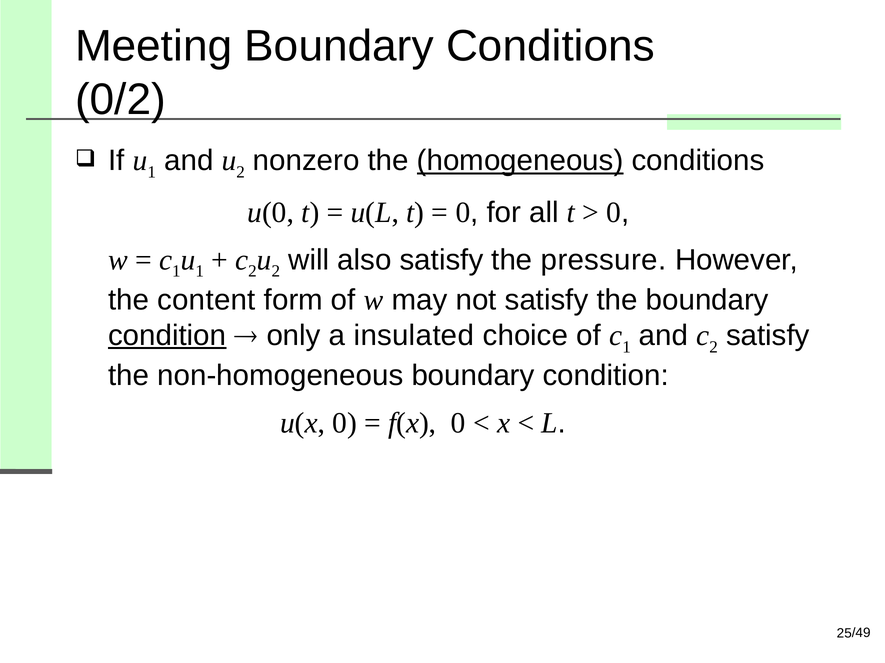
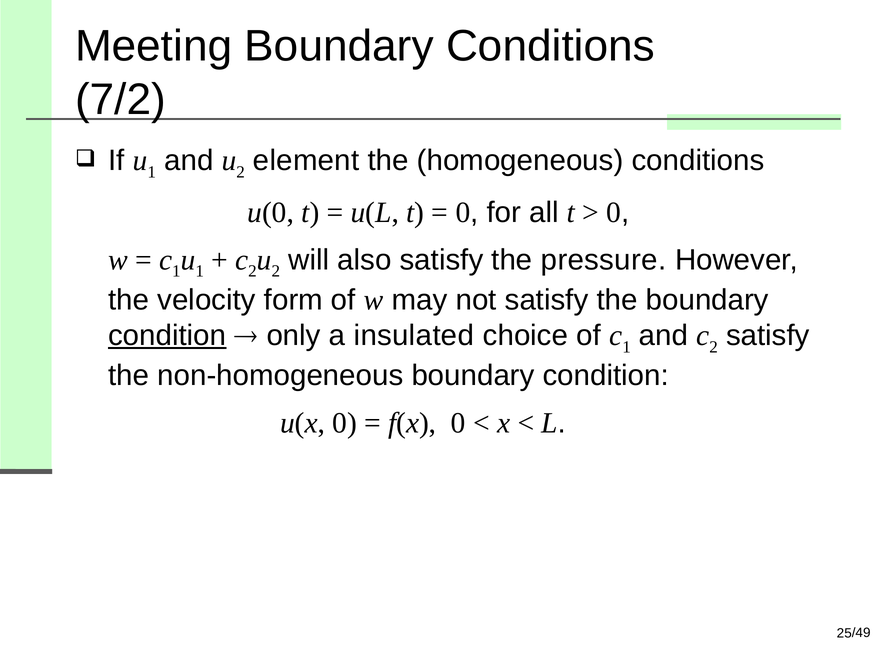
0/2: 0/2 -> 7/2 (120, 100)
nonzero: nonzero -> element (306, 161)
homogeneous underline: present -> none (520, 161)
content: content -> velocity (207, 300)
